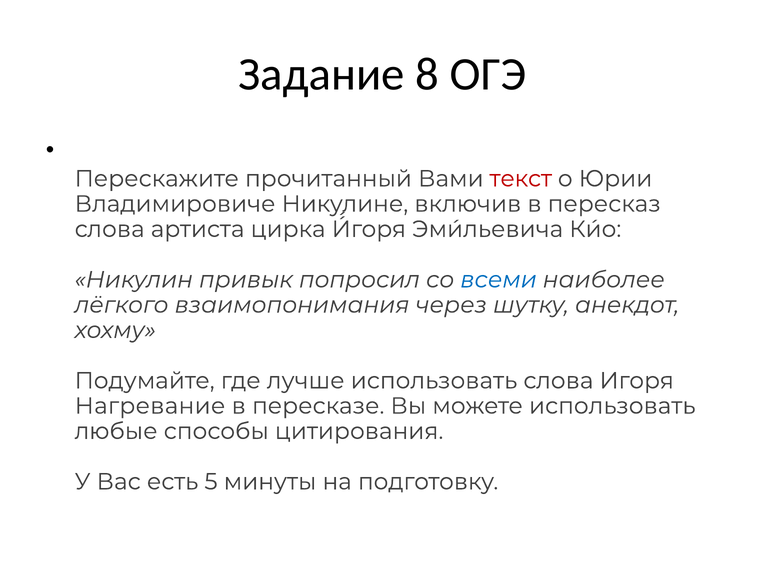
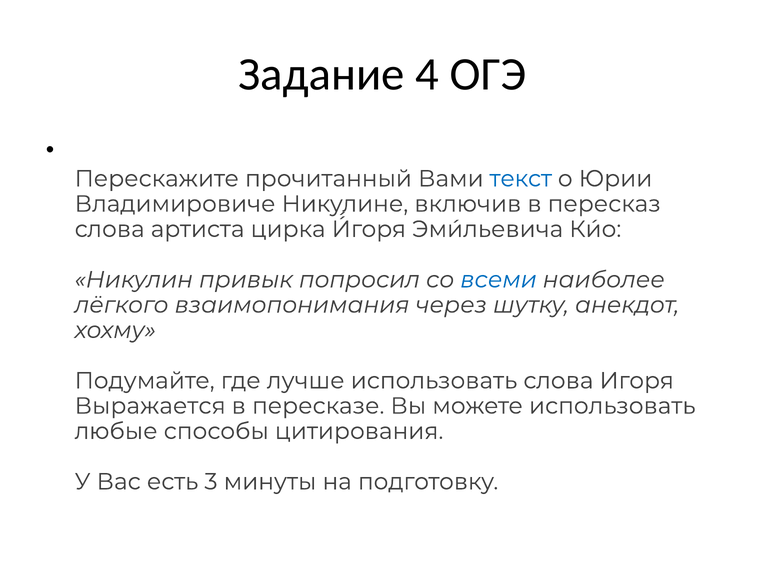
8: 8 -> 4 (427, 74)
текст colour: red -> blue (521, 179)
Нагревание: Нагревание -> Выражается (150, 406)
5: 5 -> 3 (211, 481)
